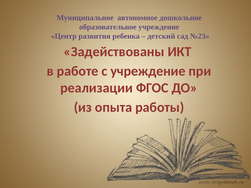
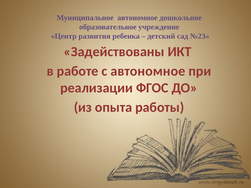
с учреждение: учреждение -> автономное (148, 71)
